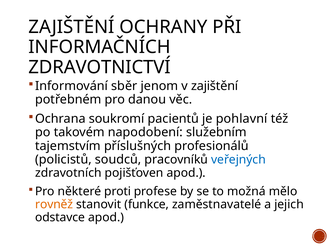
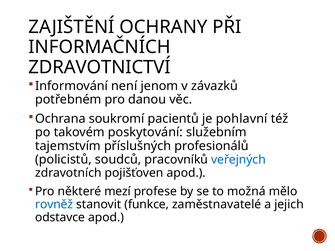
sběr: sběr -> není (124, 86)
v zajištění: zajištění -> závazků (215, 86)
napodobení: napodobení -> poskytování (145, 132)
proti: proti -> mezí (118, 192)
rovněž colour: orange -> blue (54, 205)
